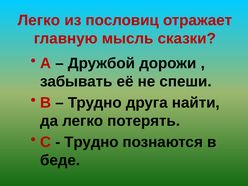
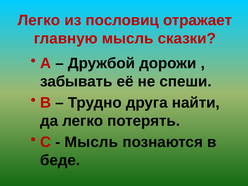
Трудно: Трудно -> Мысль (91, 142)
